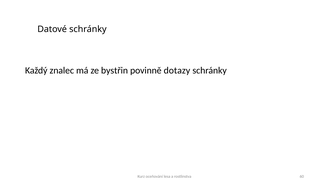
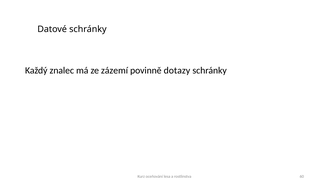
bystřin: bystřin -> zázemí (115, 71)
